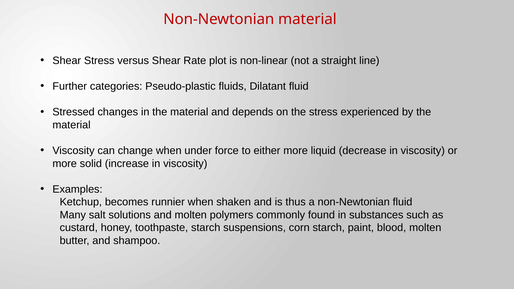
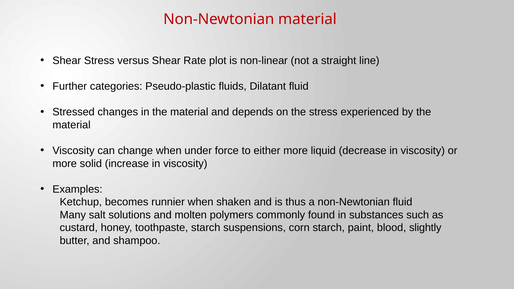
blood molten: molten -> slightly (425, 228)
